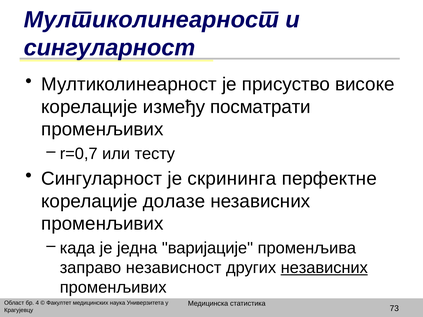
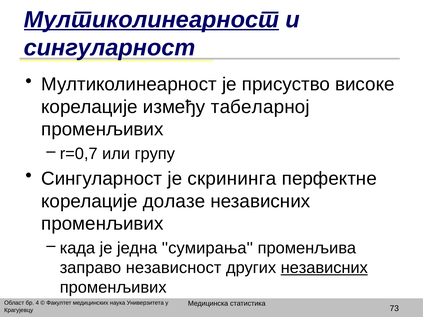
Мултиколинеарност underline: none -> present (151, 20)
посматрати: посматрати -> табеларној (260, 107)
тесту: тесту -> групу (155, 154)
варијације: варијације -> сумирања (207, 248)
